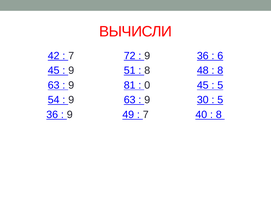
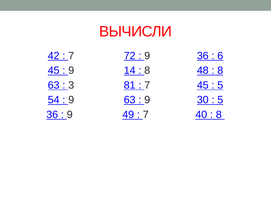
51: 51 -> 14 (130, 71)
9: 9 -> 3 (71, 85)
0: 0 -> 7 (147, 85)
